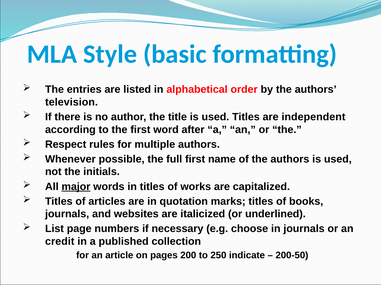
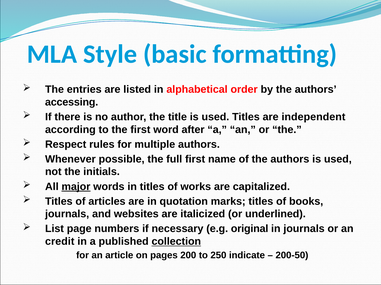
television: television -> accessing (72, 102)
choose: choose -> original (250, 229)
collection underline: none -> present (176, 242)
